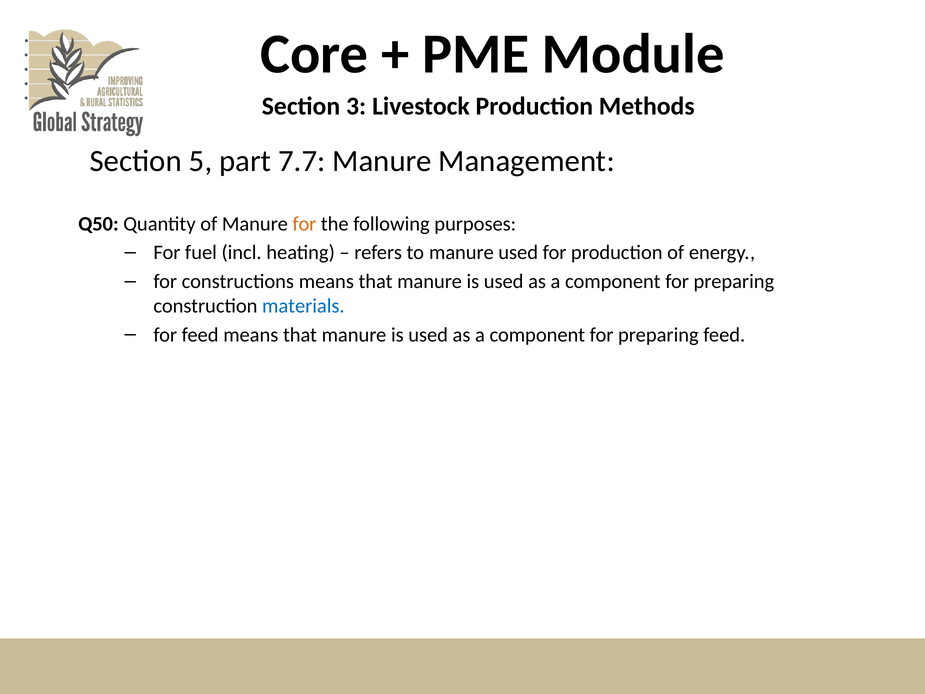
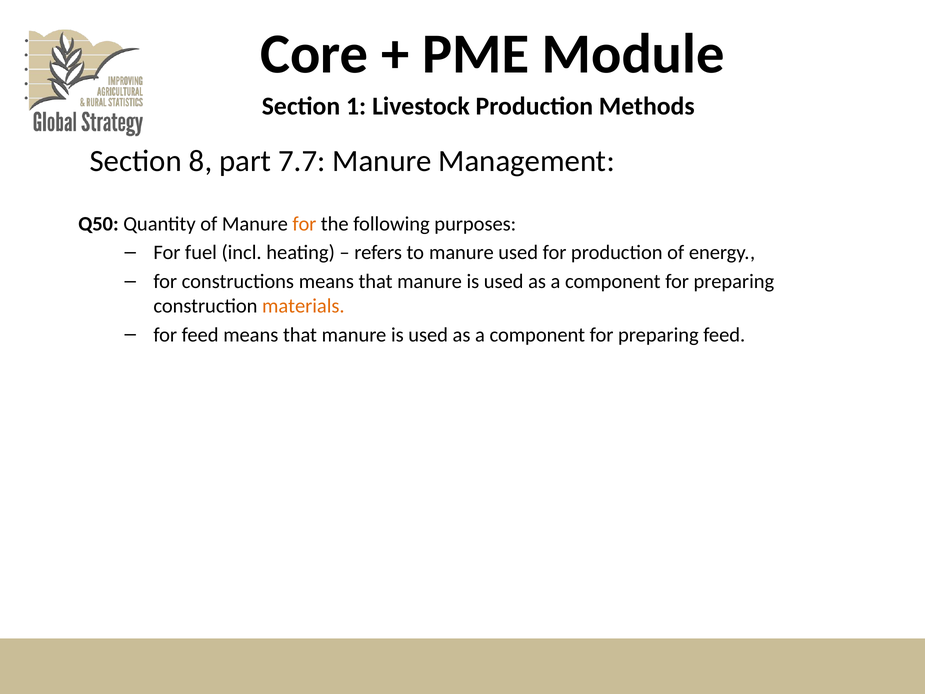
3: 3 -> 1 (356, 106)
5: 5 -> 8 (201, 161)
materials colour: blue -> orange (303, 306)
